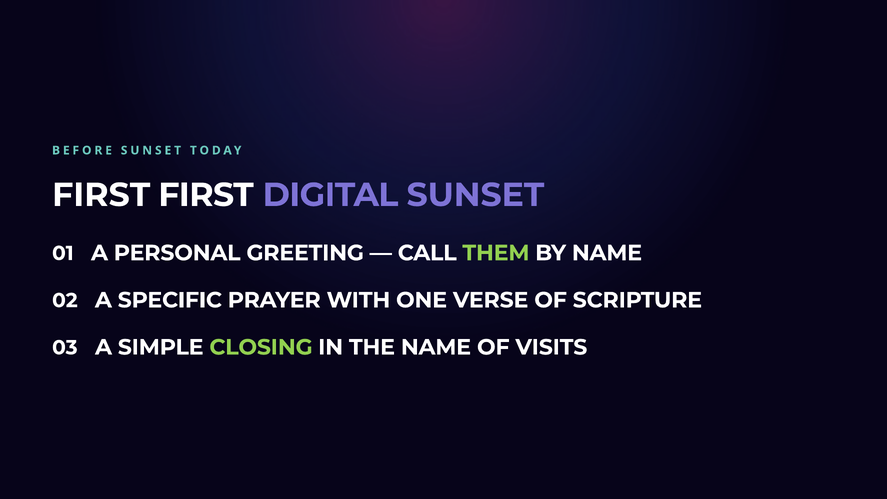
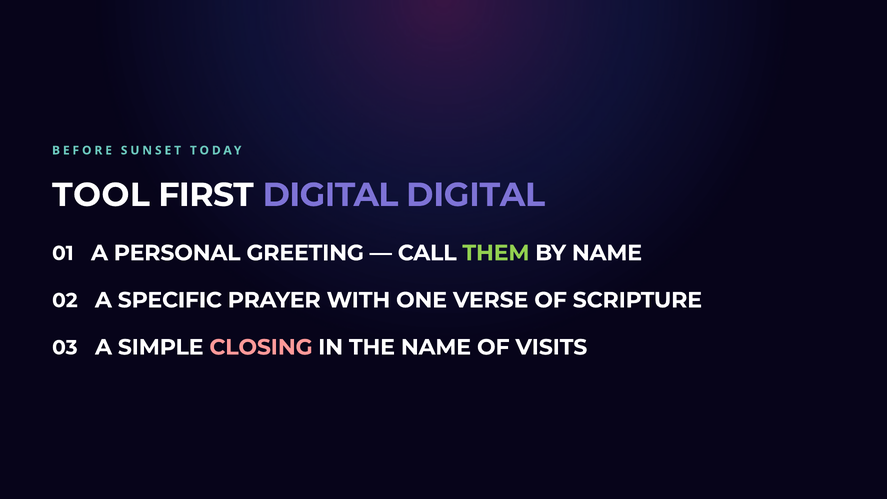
FIRST: FIRST -> TOOL (101, 195)
DIGITAL SUNSET: SUNSET -> DIGITAL (476, 195)
CLOSING colour: light green -> pink (261, 347)
